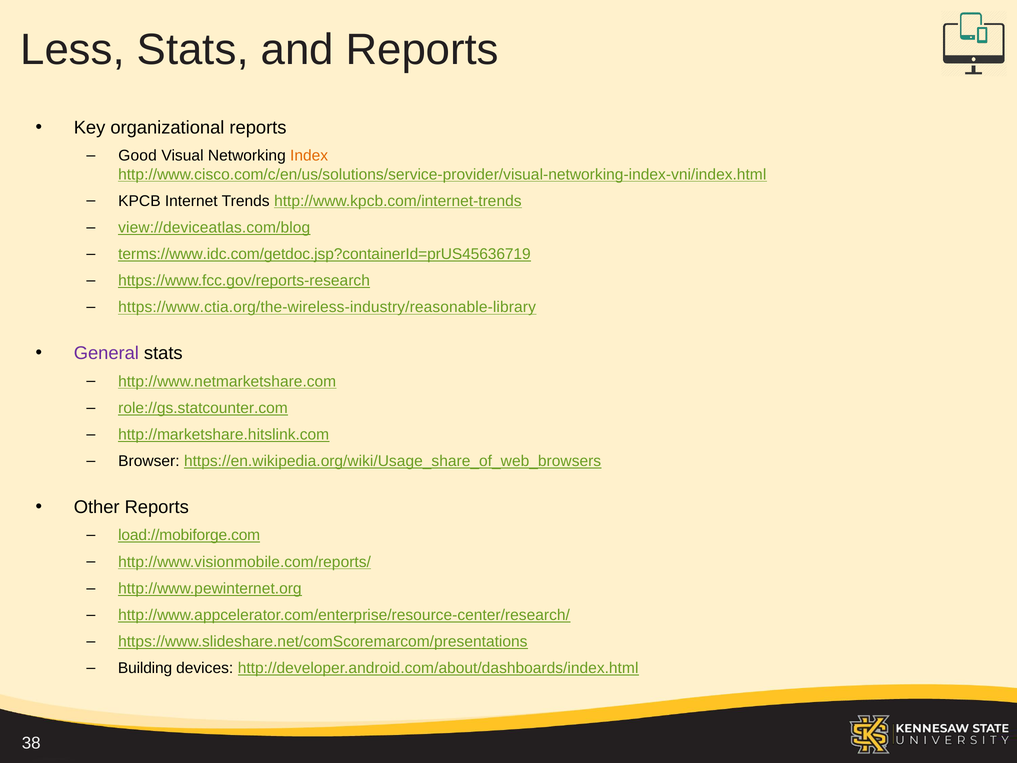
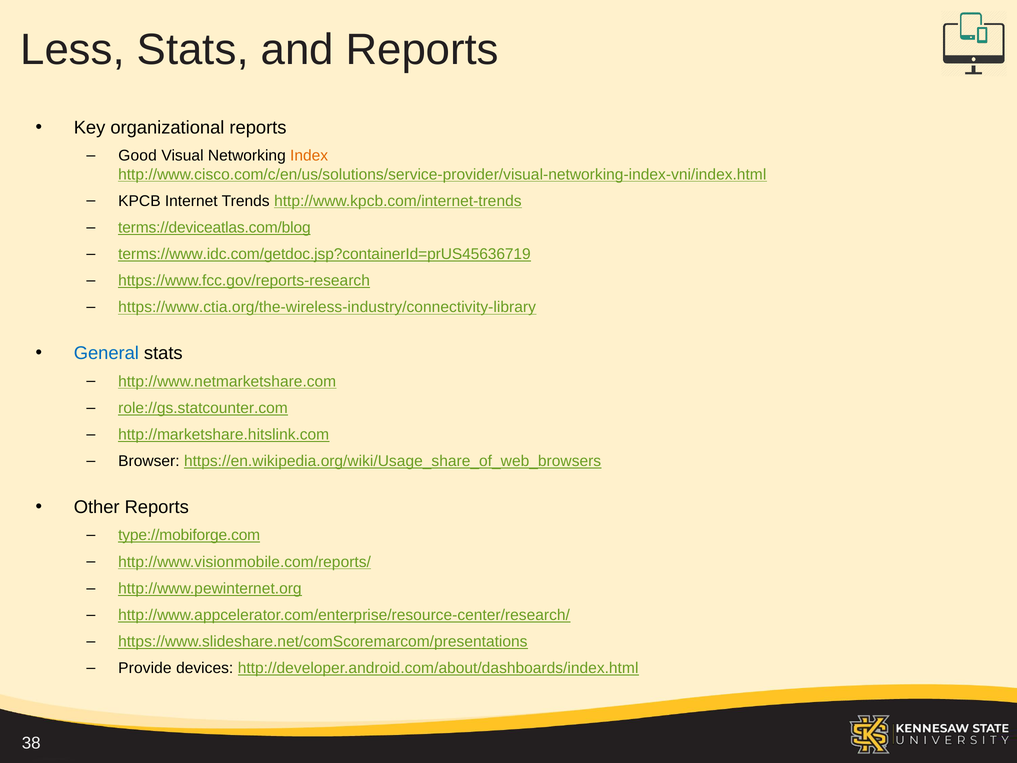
view://deviceatlas.com/blog: view://deviceatlas.com/blog -> terms://deviceatlas.com/blog (214, 228)
https://www.ctia.org/the-wireless-industry/reasonable-library: https://www.ctia.org/the-wireless-industry/reasonable-library -> https://www.ctia.org/the-wireless-industry/connectivity-library (327, 307)
General colour: purple -> blue (106, 353)
load://mobiforge.com: load://mobiforge.com -> type://mobiforge.com (189, 535)
Building: Building -> Provide (145, 668)
